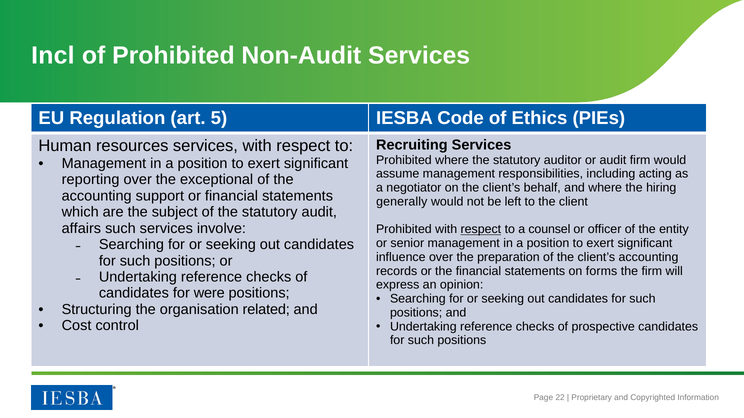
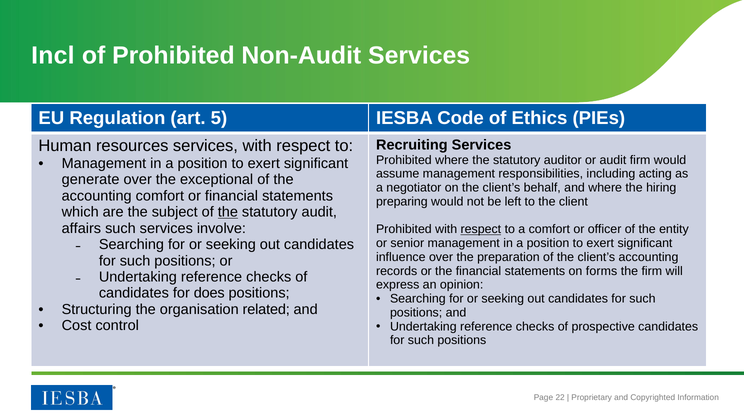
reporting: reporting -> generate (91, 180)
accounting support: support -> comfort (160, 196)
generally: generally -> preparing (402, 202)
the underline: none -> present (228, 212)
a counsel: counsel -> comfort (549, 230)
were: were -> does (209, 294)
